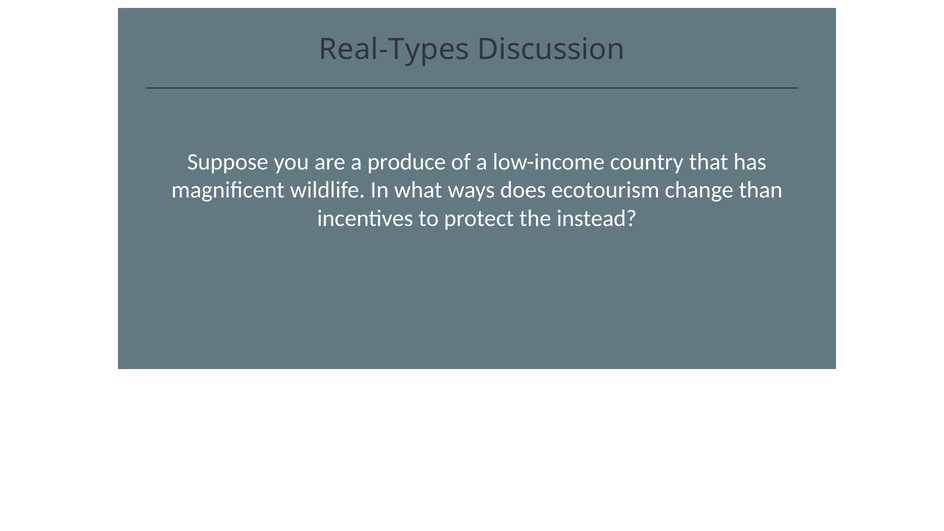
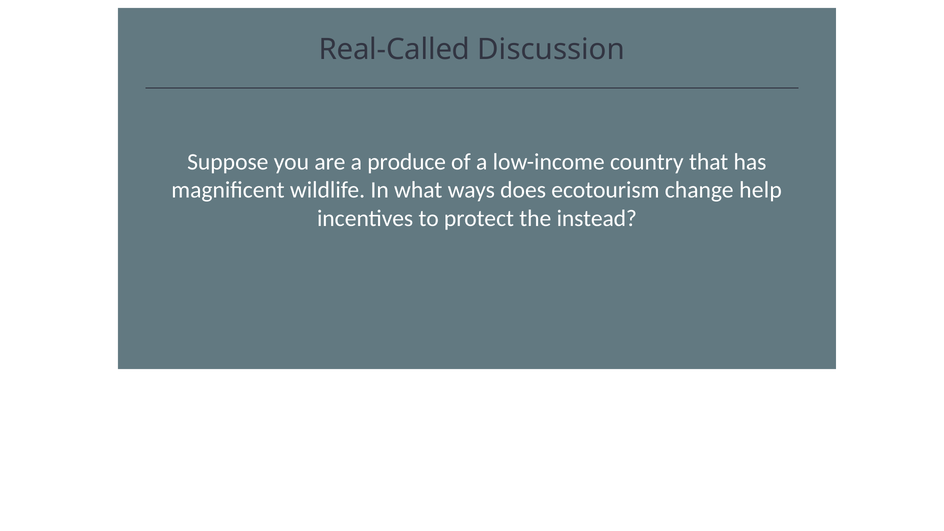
Real-Types: Real-Types -> Real-Called (394, 49)
than: than -> help (761, 190)
